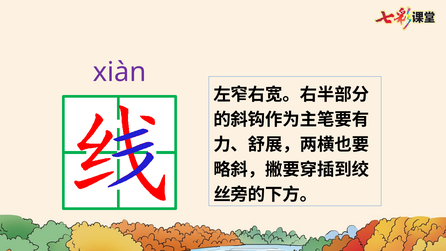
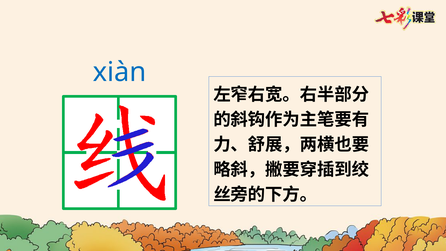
xiàn colour: purple -> blue (120, 72)
